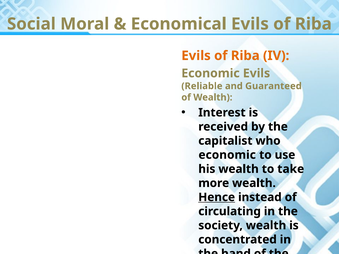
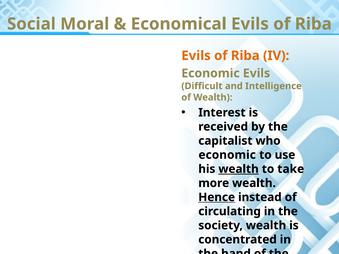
Reliable: Reliable -> Difficult (202, 86)
Guaranteed: Guaranteed -> Intelligence (273, 86)
wealth underline: none -> present (239, 169)
